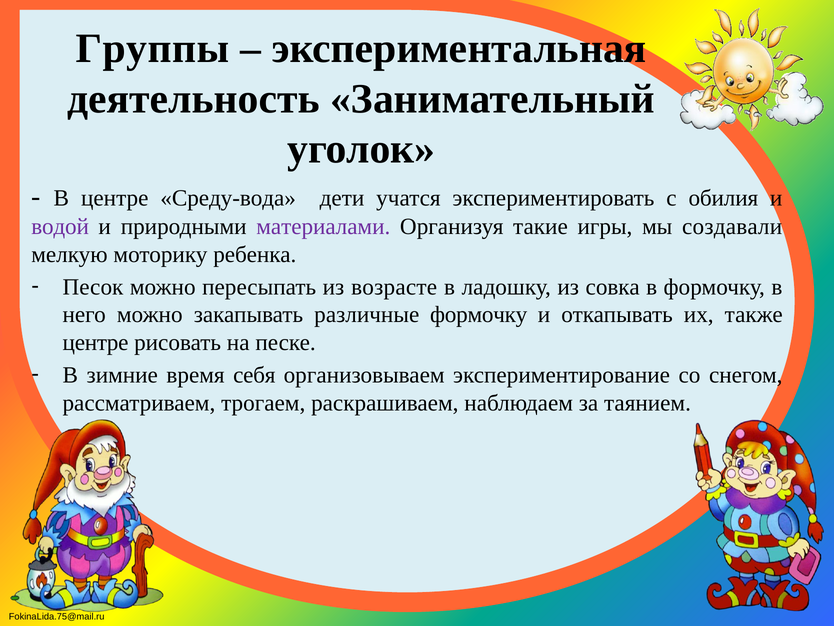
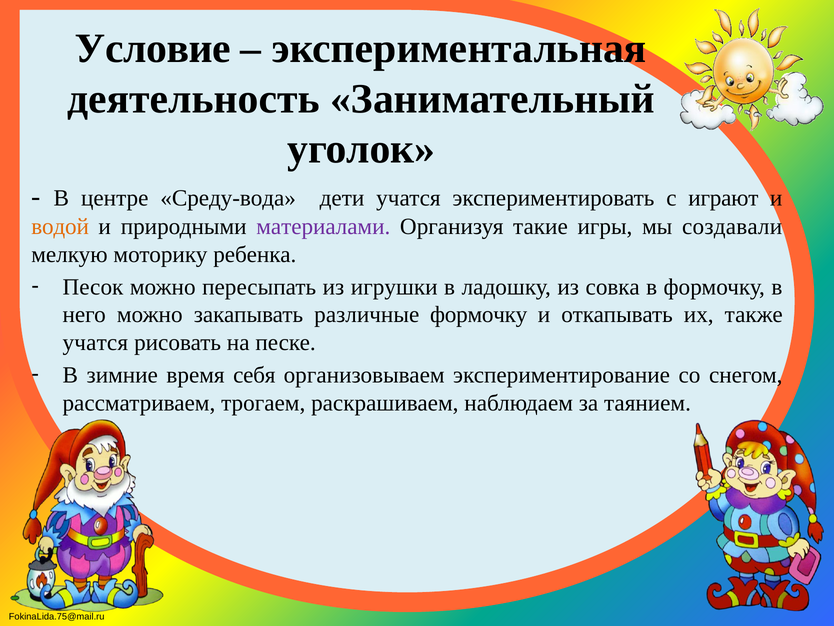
Группы: Группы -> Условие (153, 49)
обилия: обилия -> играют (723, 198)
водой colour: purple -> orange (60, 226)
возрасте: возрасте -> игрушки (394, 287)
центре: центре -> учатся (95, 342)
